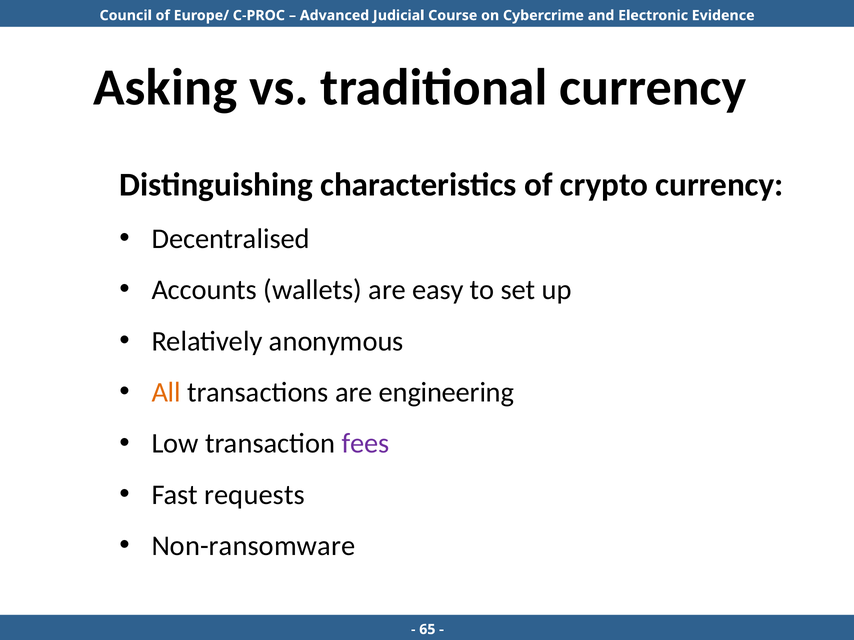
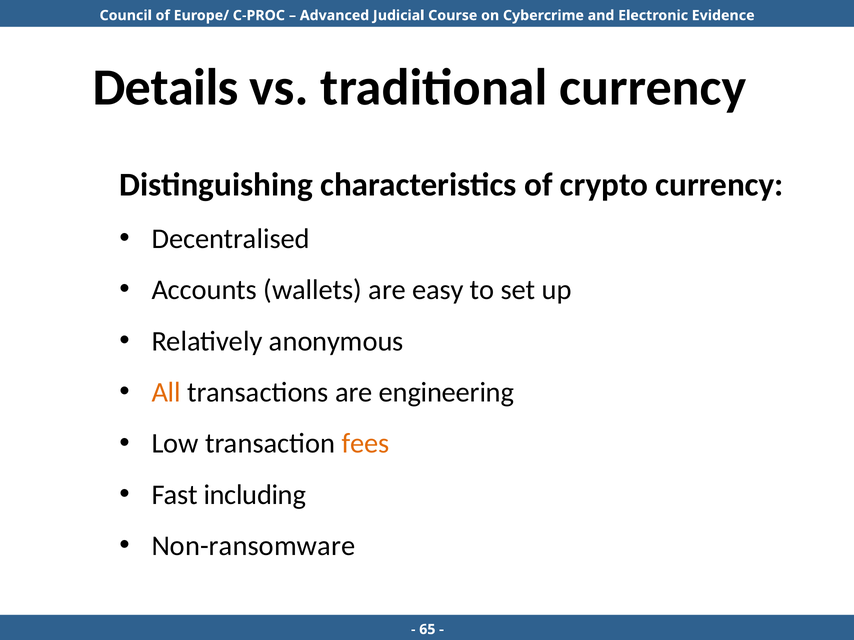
Asking: Asking -> Details (166, 88)
fees colour: purple -> orange (365, 444)
requests: requests -> including (255, 495)
